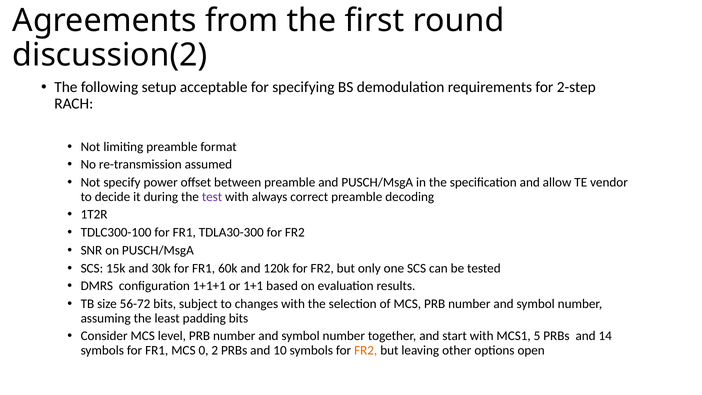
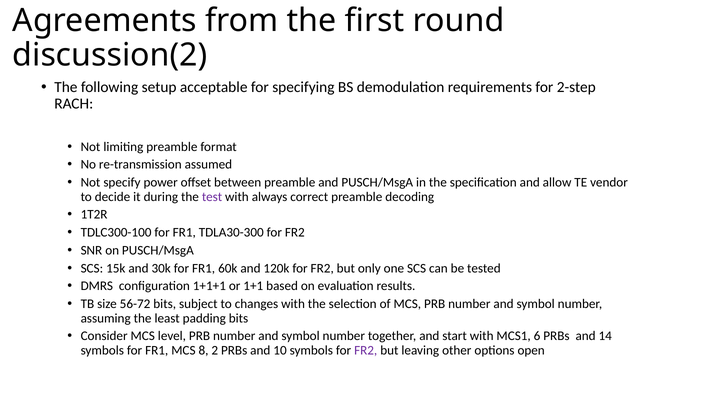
5: 5 -> 6 (537, 336)
0: 0 -> 8 (203, 350)
FR2 colour: orange -> purple (366, 350)
